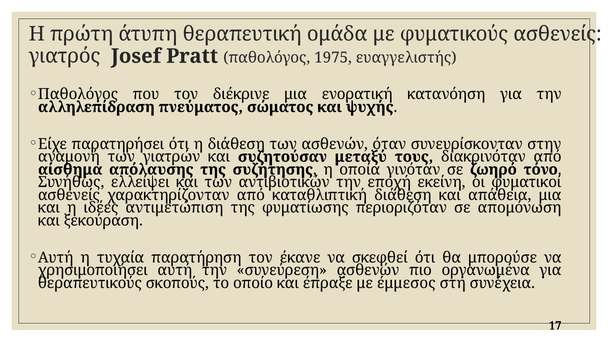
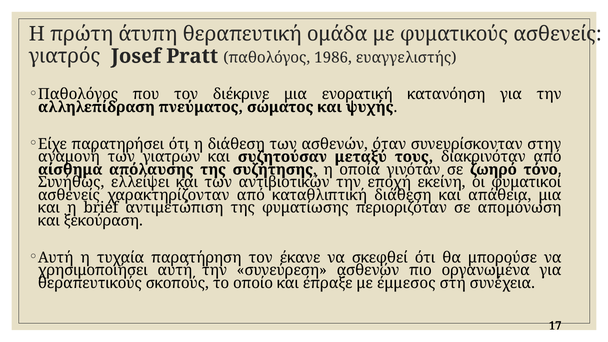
1975: 1975 -> 1986 (333, 58)
ιδέες: ιδέες -> brief (101, 208)
